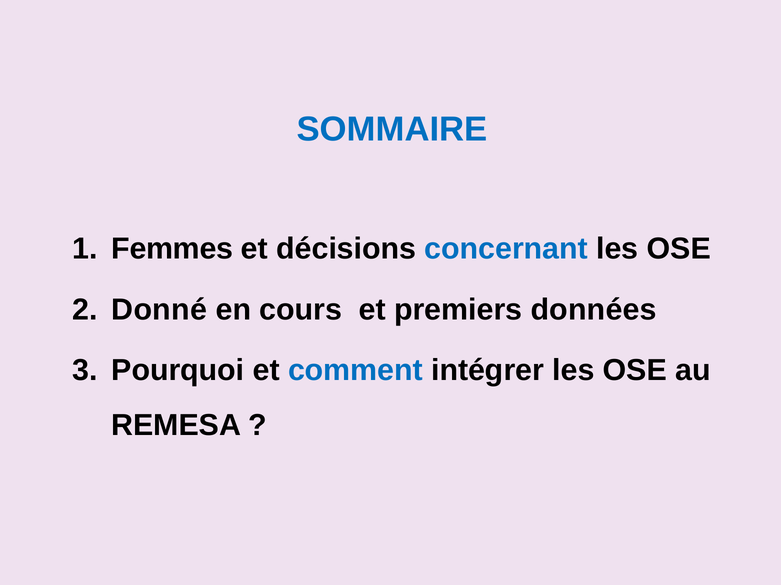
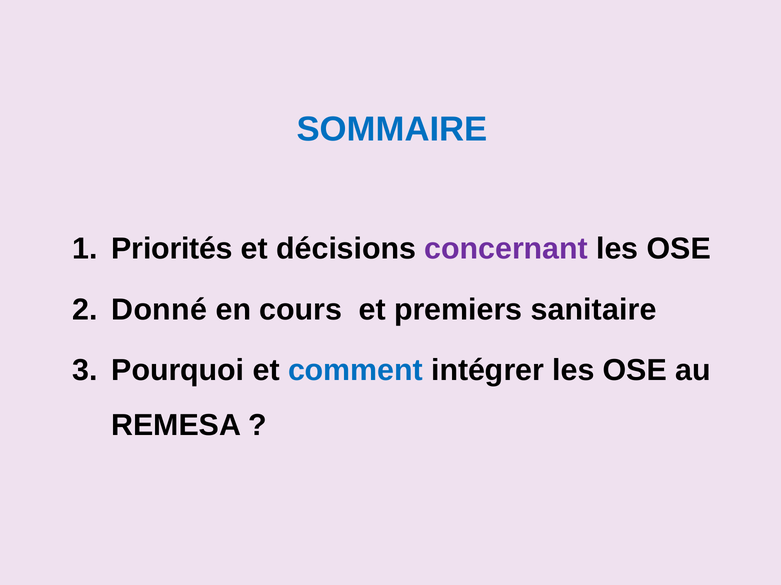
Femmes: Femmes -> Priorités (172, 249)
concernant colour: blue -> purple (506, 249)
données: données -> sanitaire (594, 310)
